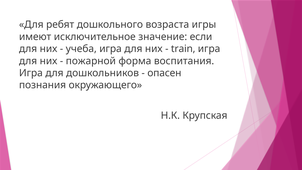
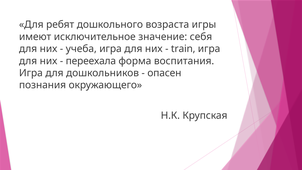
если: если -> себя (201, 37)
пожарной: пожарной -> переехала (91, 61)
